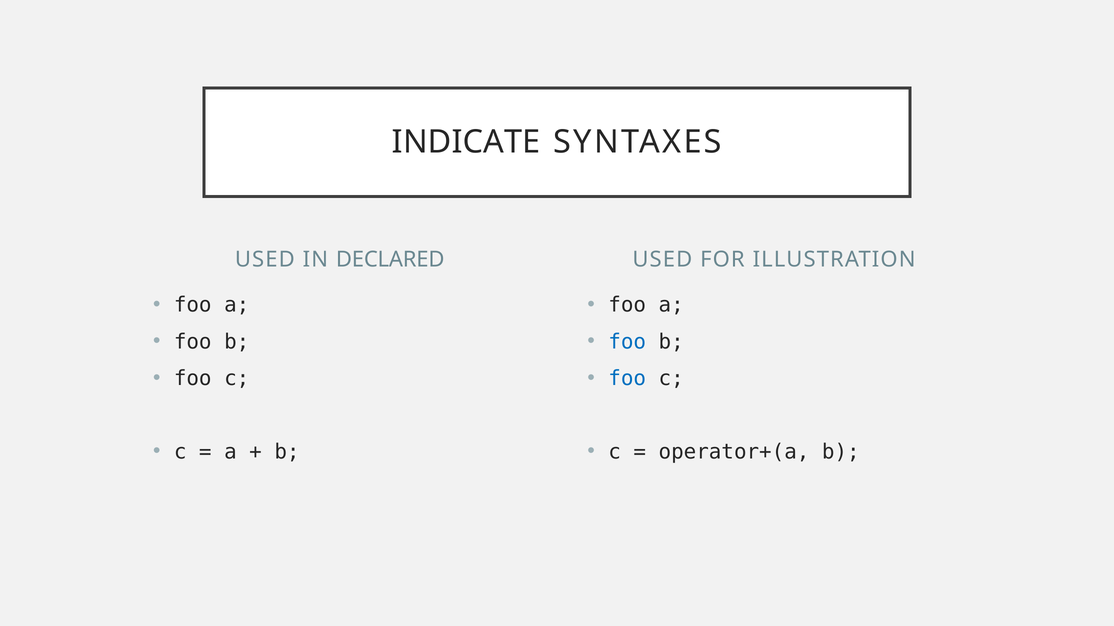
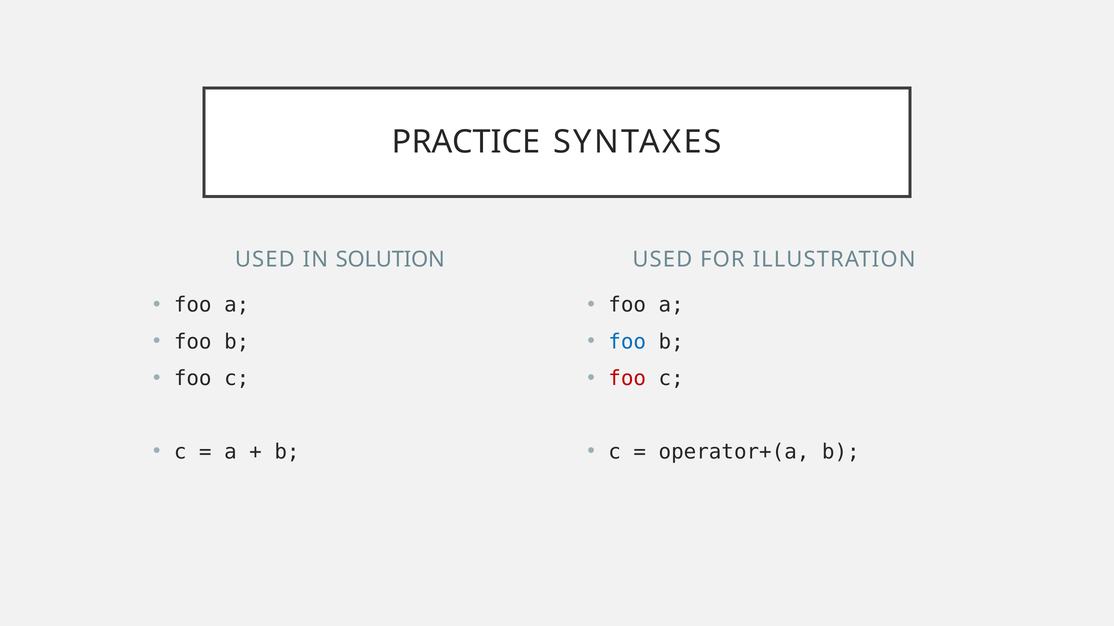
INDICATE: INDICATE -> PRACTICE (466, 142)
DECLARED: DECLARED -> SOLUTION (390, 260)
foo colour: blue -> red (627, 379)
